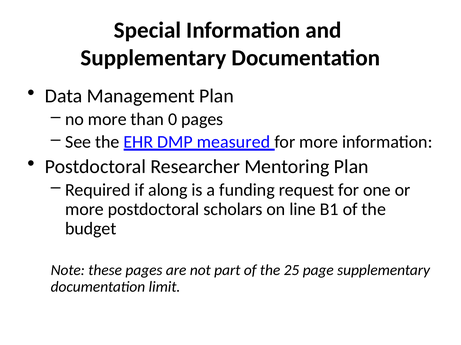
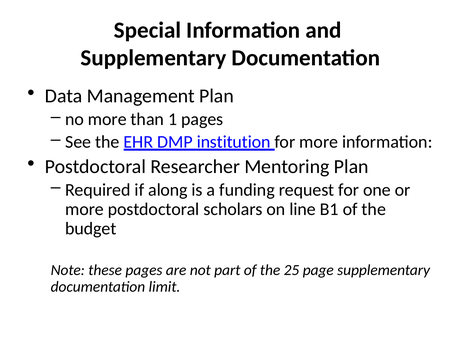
0: 0 -> 1 (173, 120)
measured: measured -> institution (234, 142)
